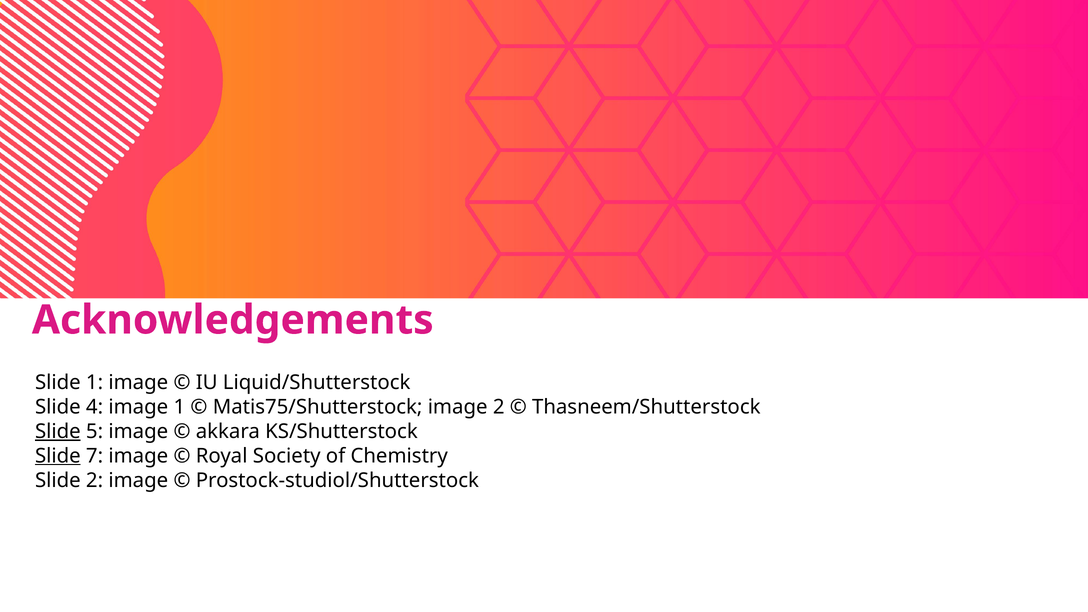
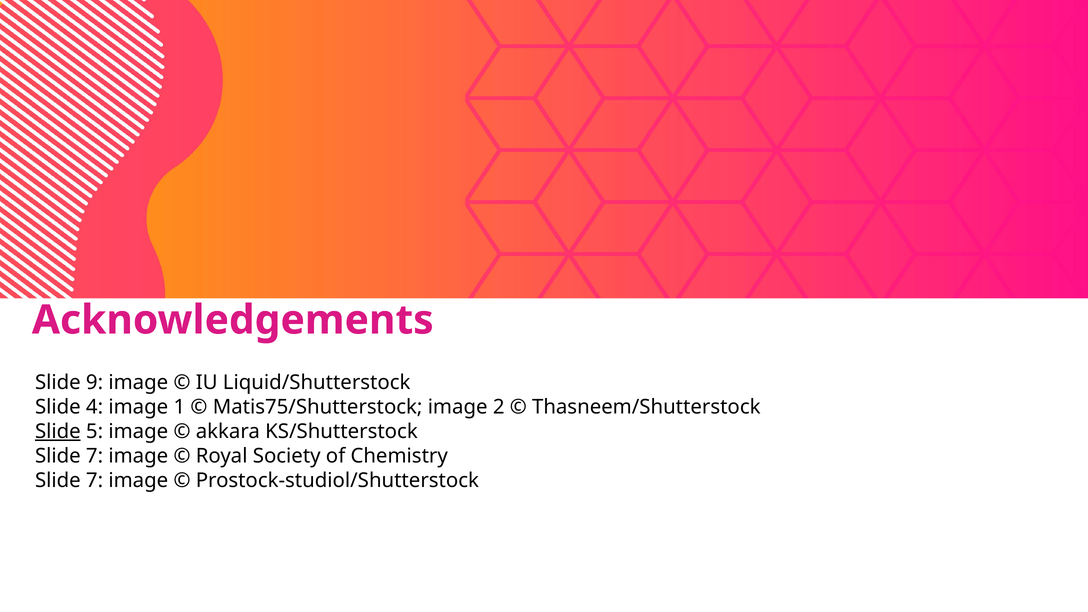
Slide 1: 1 -> 9 (95, 382)
Slide underline: present -> none (58, 456)
2: 2 -> 7 (95, 480)
